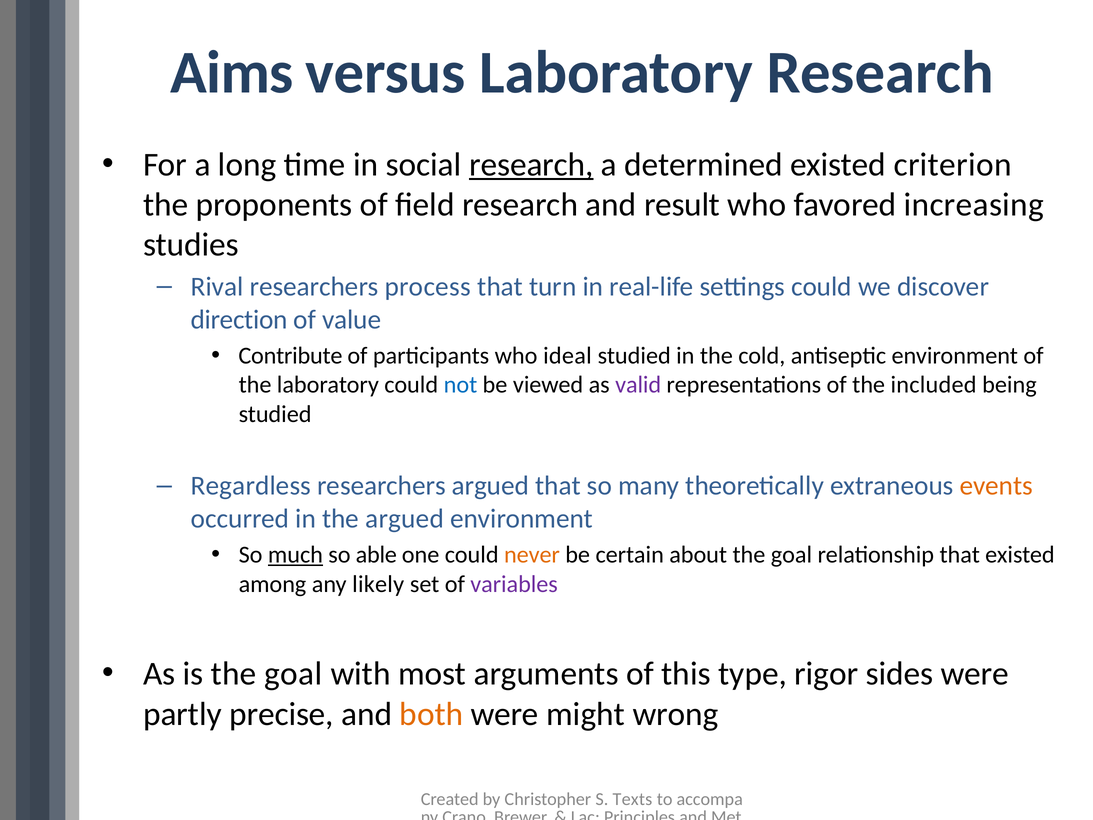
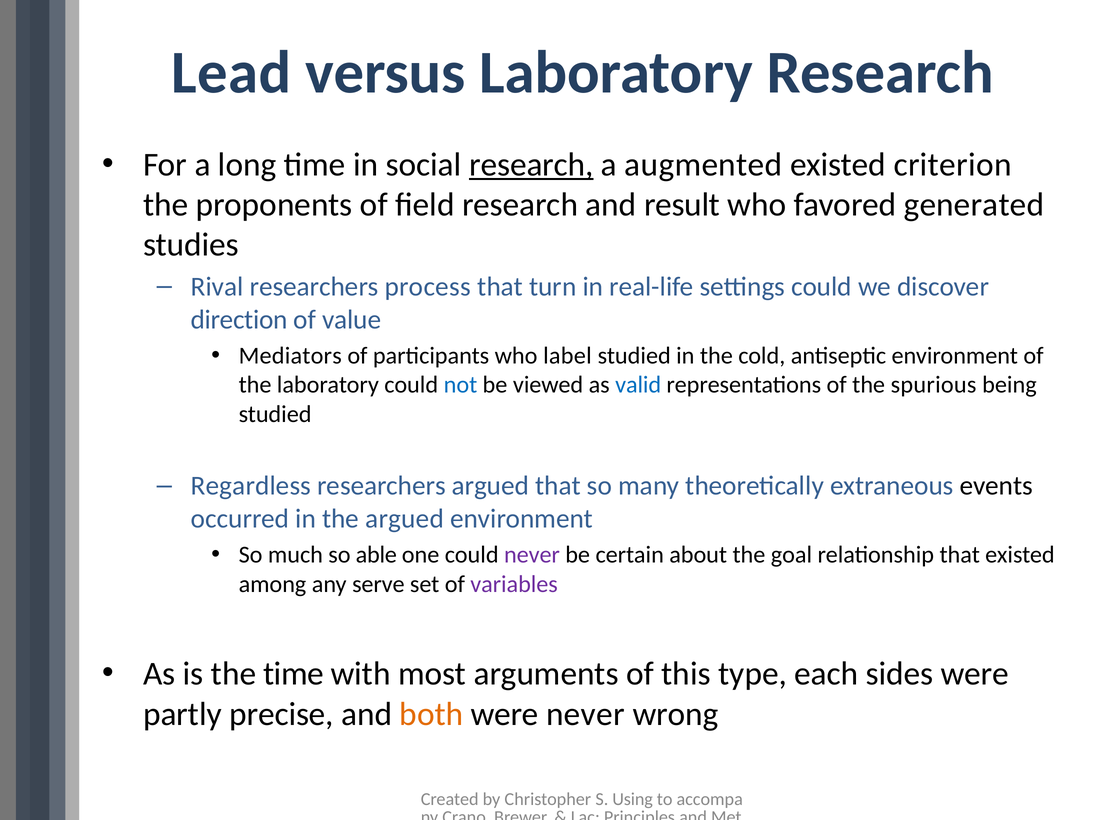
Aims: Aims -> Lead (231, 73)
determined: determined -> augmented (703, 164)
increasing: increasing -> generated (974, 205)
Contribute: Contribute -> Mediators (290, 356)
ideal: ideal -> label (567, 356)
valid colour: purple -> blue (638, 385)
included: included -> spurious (934, 385)
events colour: orange -> black (996, 486)
much underline: present -> none (295, 555)
never colour: orange -> purple (532, 555)
likely: likely -> serve (378, 584)
is the goal: goal -> time (294, 674)
rigor: rigor -> each (826, 674)
were might: might -> never (585, 714)
Texts: Texts -> Using (633, 799)
